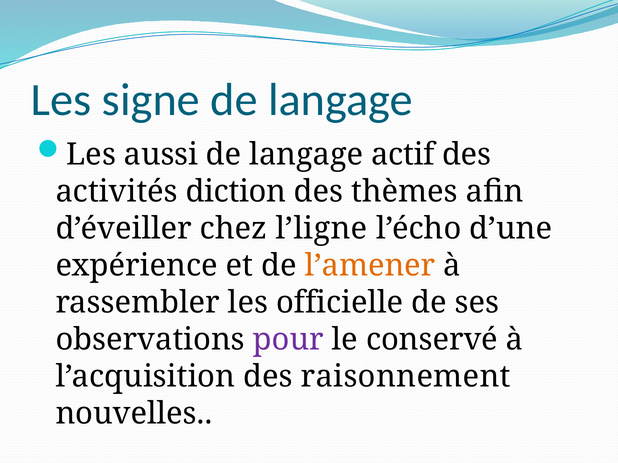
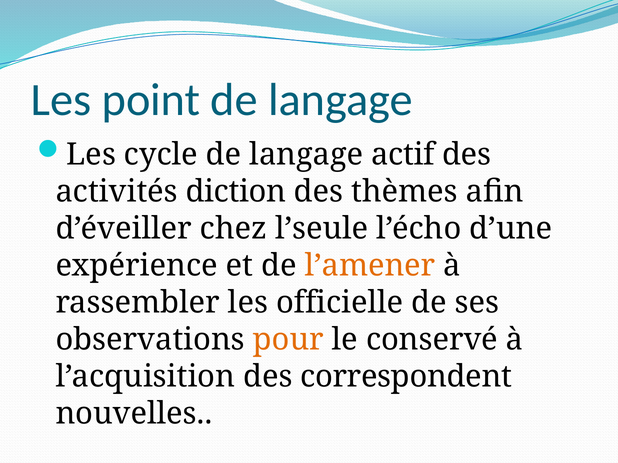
signe: signe -> point (151, 100)
aussi: aussi -> cycle (161, 155)
l’ligne: l’ligne -> l’seule (322, 229)
pour colour: purple -> orange (288, 340)
raisonnement: raisonnement -> correspondent (406, 377)
